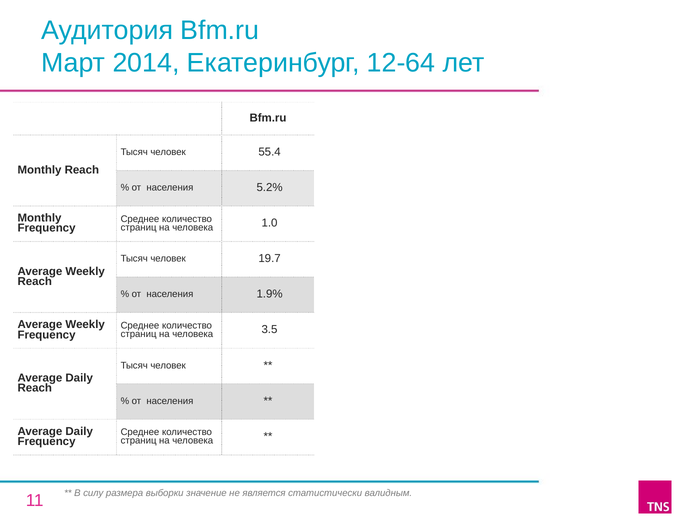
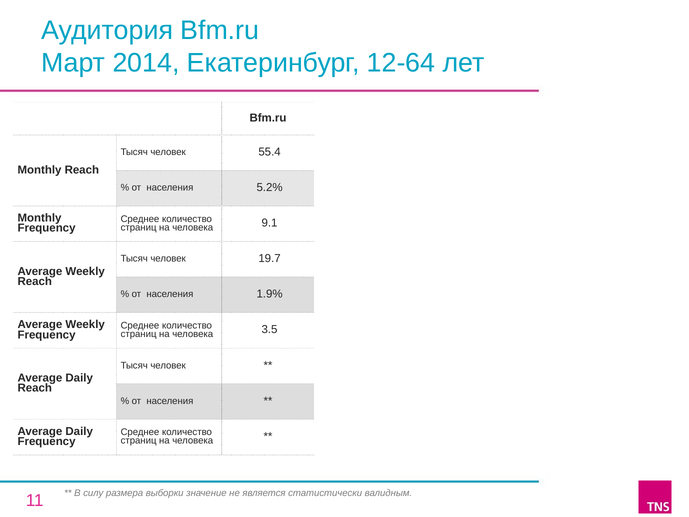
1.0: 1.0 -> 9.1 (269, 223)
